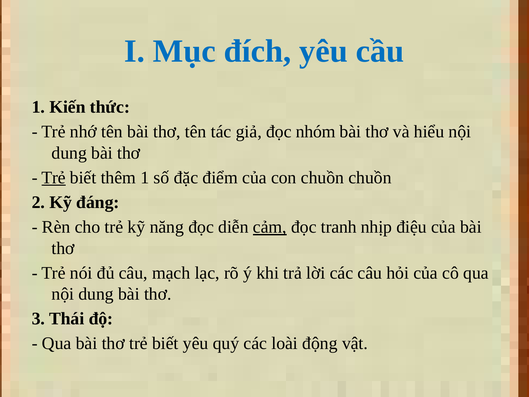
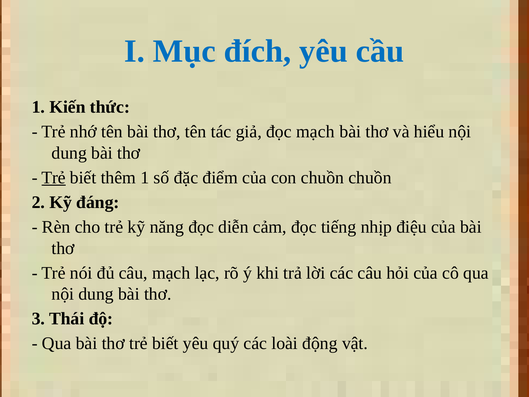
đọc nhóm: nhóm -> mạch (315, 132)
cảm underline: present -> none (270, 227)
tranh: tranh -> tiếng (339, 227)
